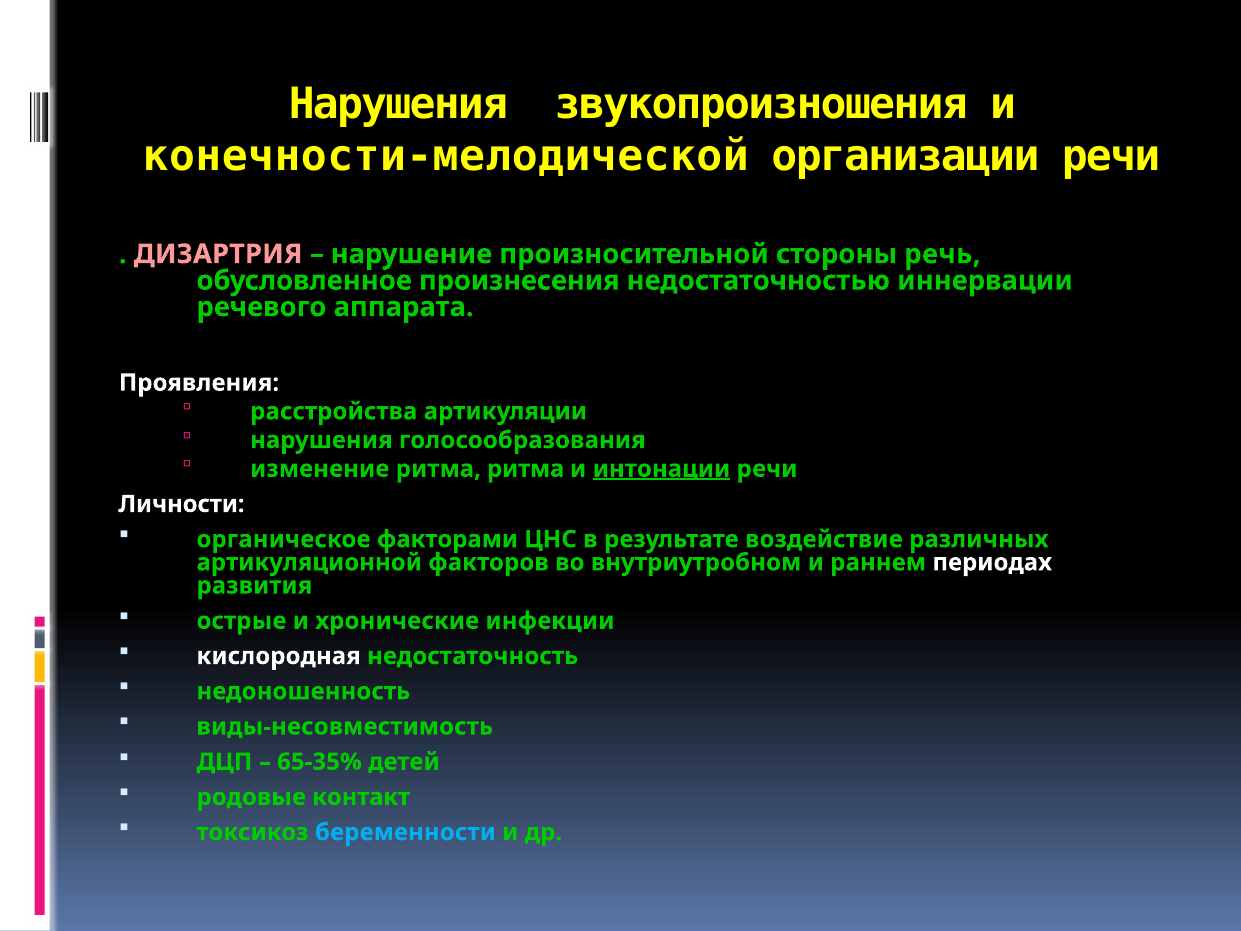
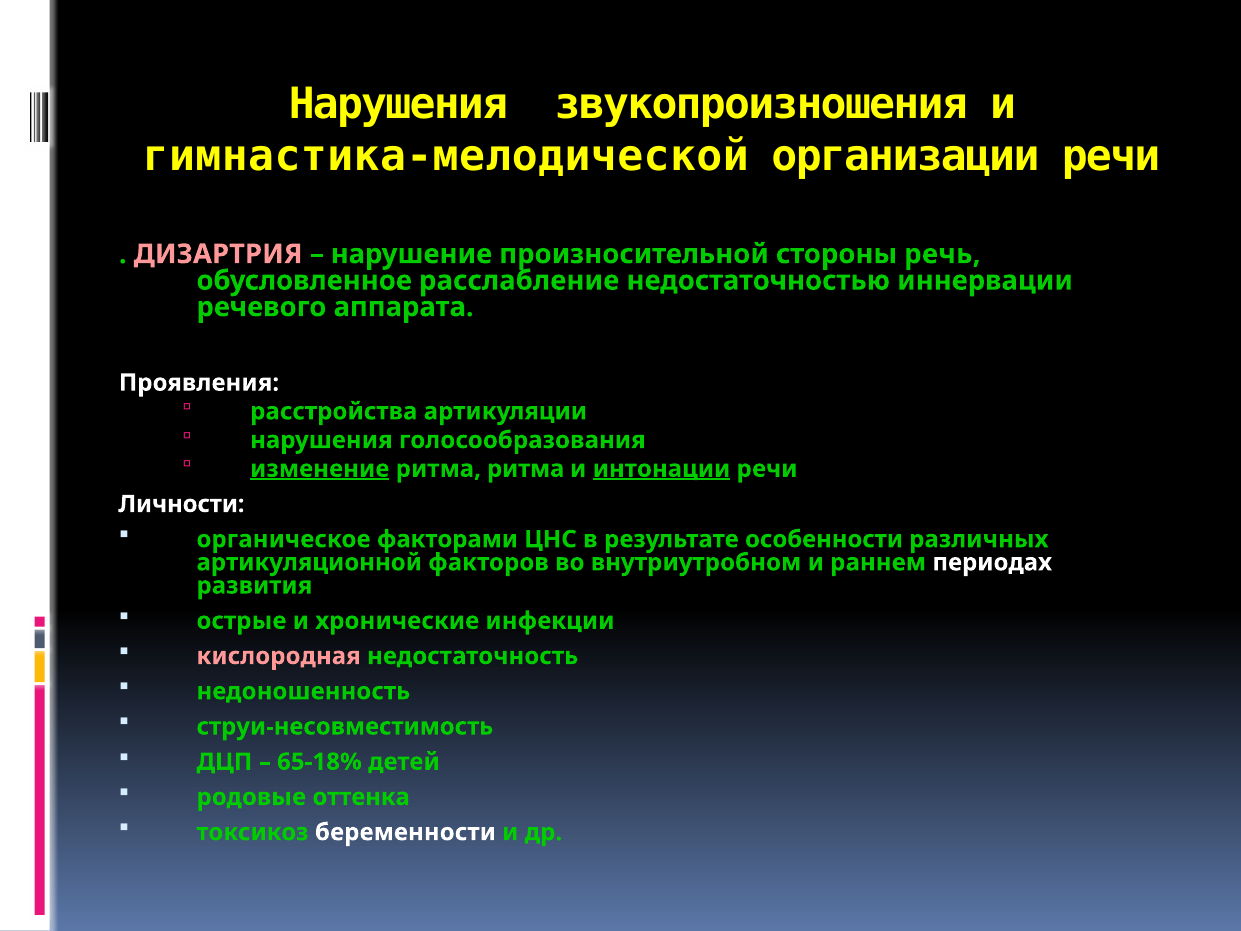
конечности-мелодической: конечности-мелодической -> гимнастика-мелодической (446, 156)
произнесения: произнесения -> расслабление (519, 281)
изменение underline: none -> present (320, 469)
воздействие: воздействие -> особенности (824, 539)
кислородная colour: white -> pink (279, 656)
виды-несовместимость: виды-несовместимость -> струи-несовместимость (345, 726)
65-35%: 65-35% -> 65-18% (319, 762)
контакт: контакт -> оттенка (361, 797)
беременности colour: light blue -> white (405, 832)
